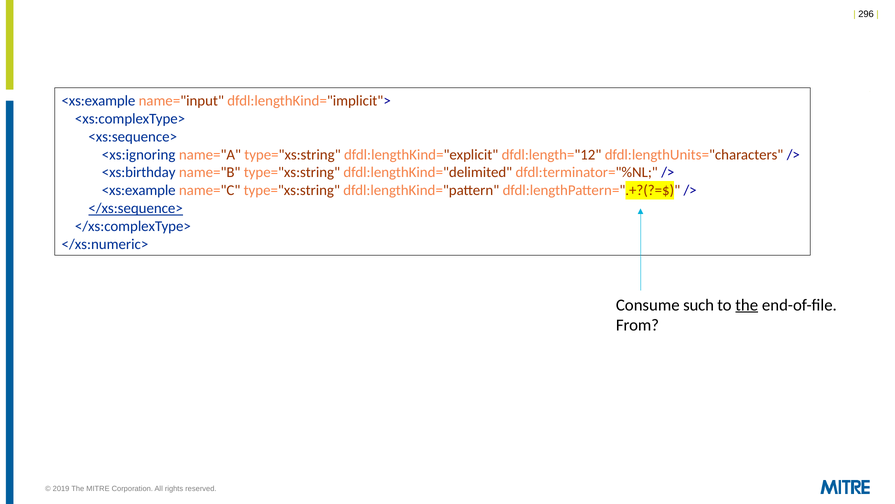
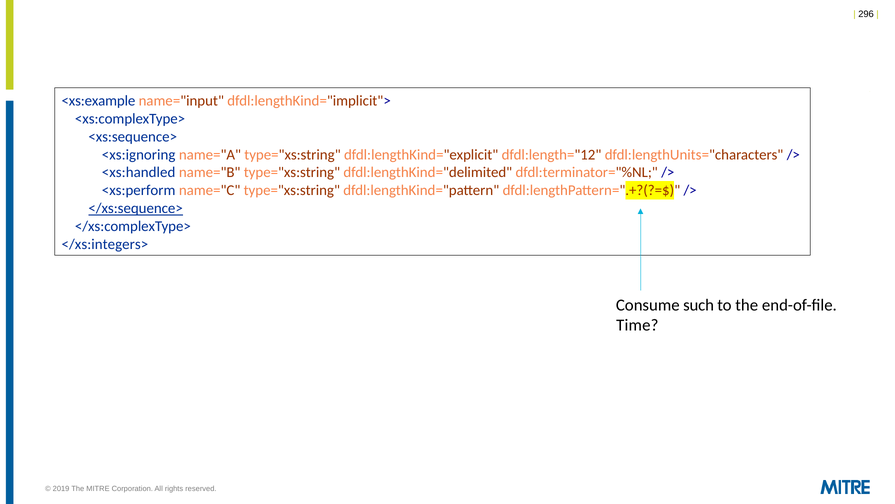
<xs:birthday: <xs:birthday -> <xs:handled (139, 172)
<xs:example: <xs:example -> <xs:perform (139, 190)
</xs:numeric>: </xs:numeric> -> </xs:integers> (105, 244)
the underline: present -> none (747, 305)
From: From -> Time (637, 325)
